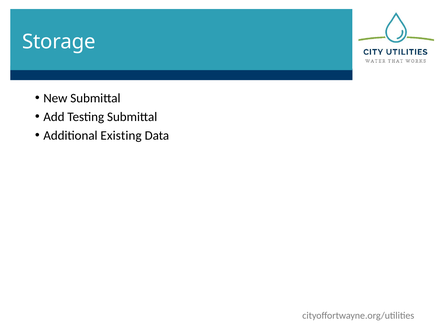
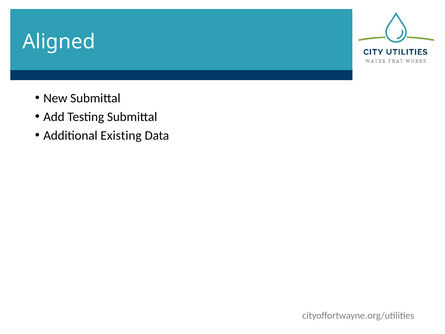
Storage: Storage -> Aligned (59, 42)
